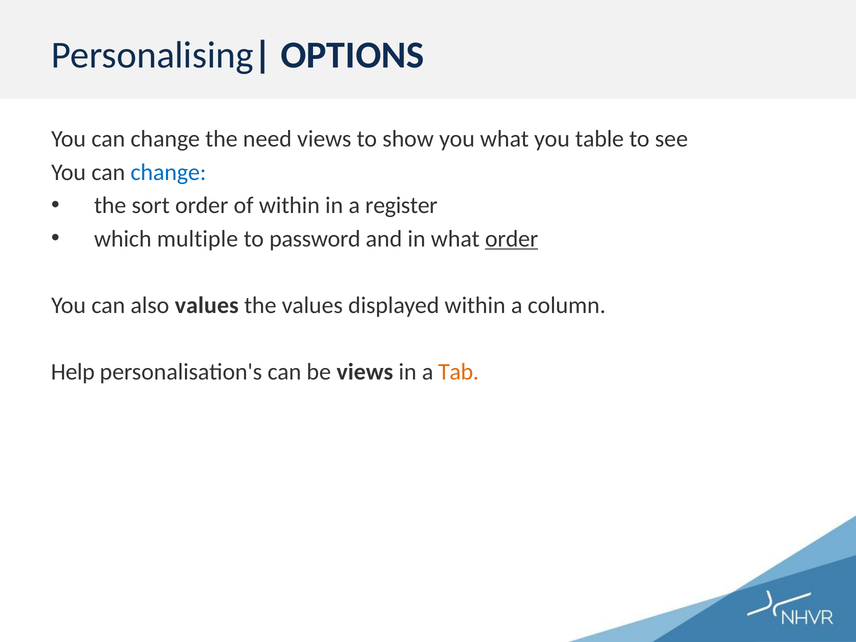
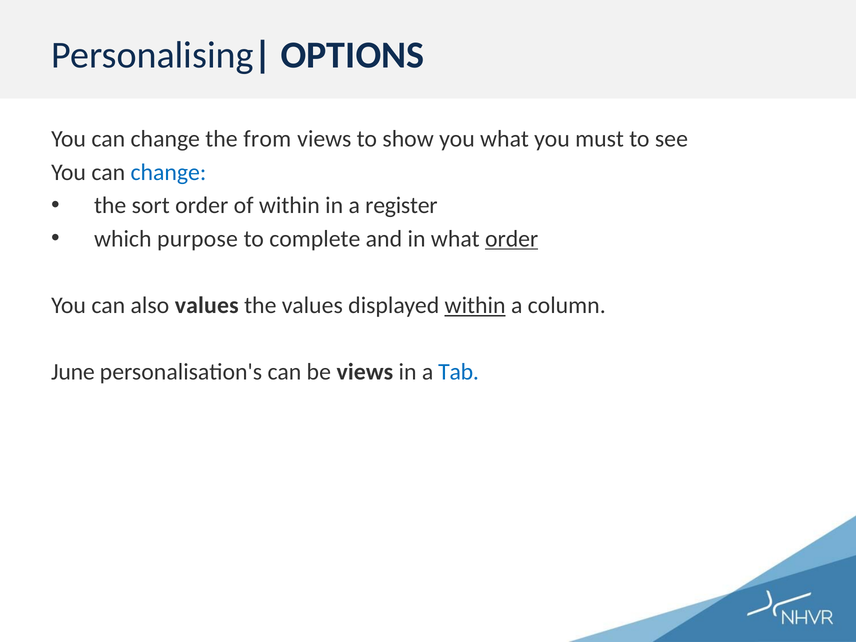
need: need -> from (267, 139)
table: table -> must (600, 139)
multiple: multiple -> purpose (197, 239)
password: password -> complete (315, 239)
within underline: none -> present (475, 305)
Help: Help -> June (73, 372)
Tab colour: orange -> blue (459, 372)
